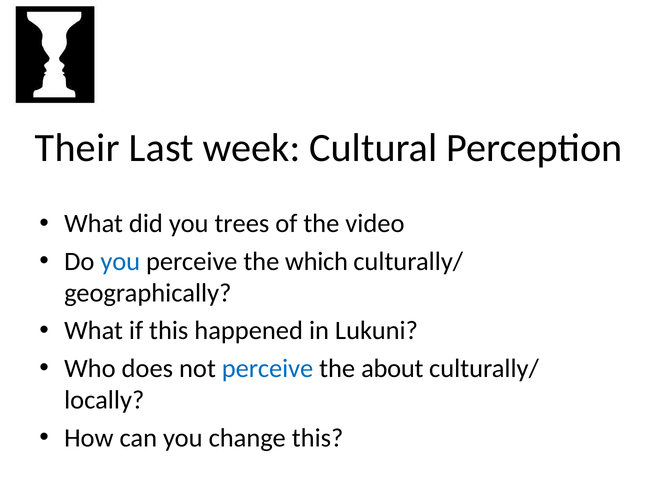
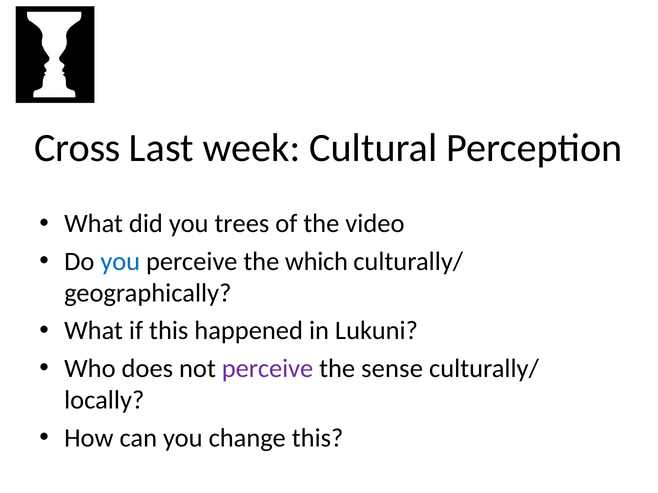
Their: Their -> Cross (77, 148)
perceive colour: blue -> purple (268, 369)
about: about -> sense (392, 369)
